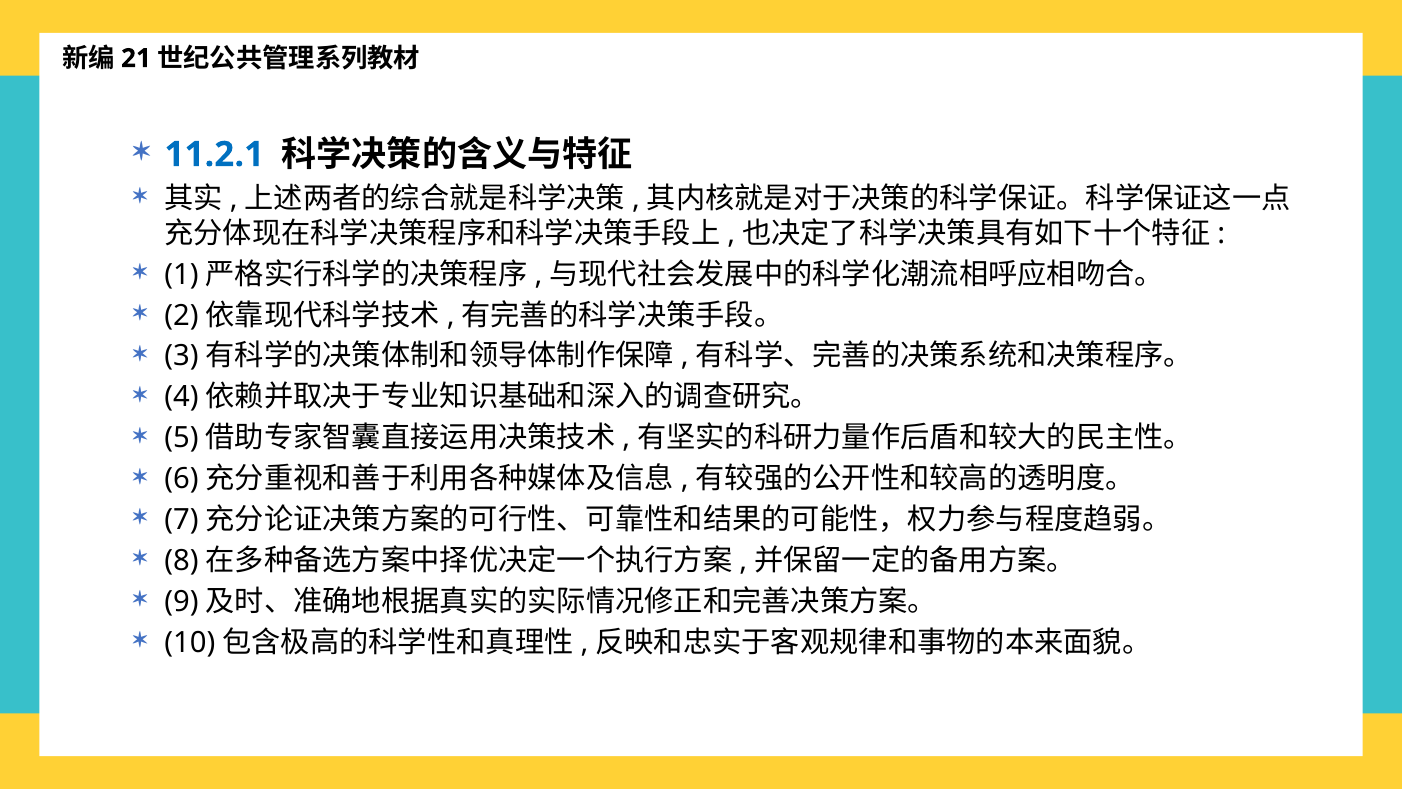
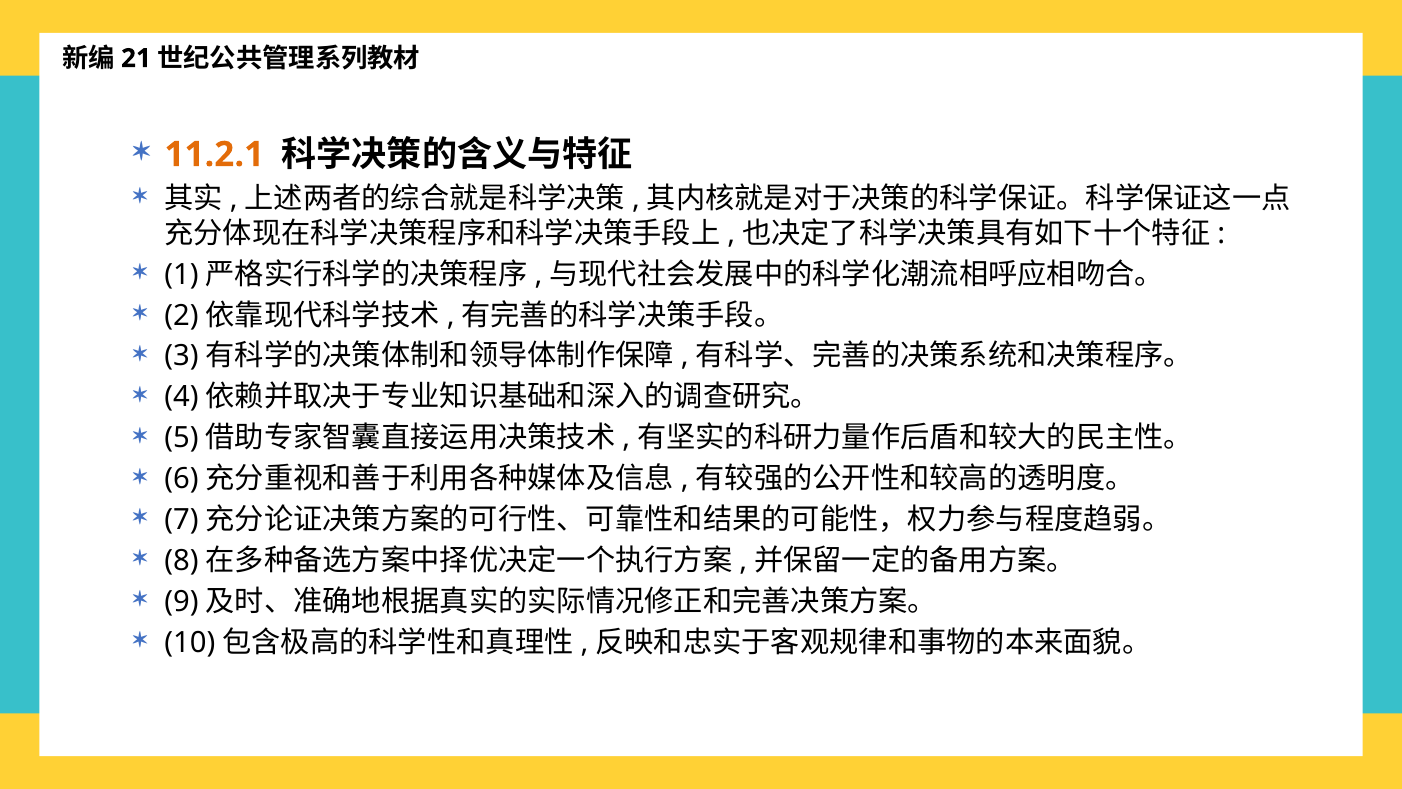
11.2.1 colour: blue -> orange (214, 154)
